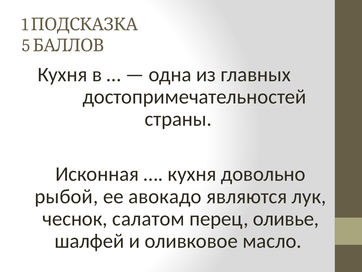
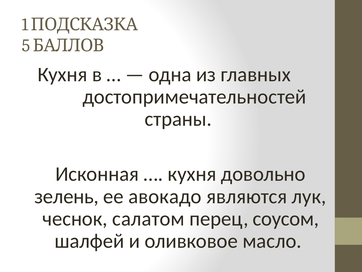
рыбой: рыбой -> зелень (67, 196)
оливье: оливье -> соусом (286, 218)
